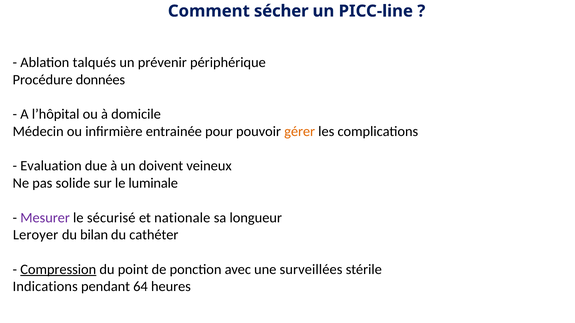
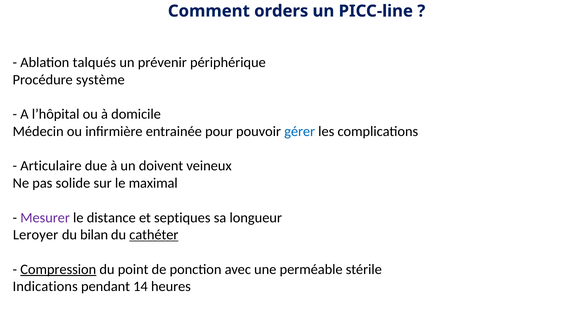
sécher: sécher -> orders (281, 11)
données: données -> système (100, 80)
gérer colour: orange -> blue (300, 132)
Evaluation: Evaluation -> Articulaire (51, 166)
luminale: luminale -> maximal (153, 183)
sécurisé: sécurisé -> distance (111, 218)
nationale: nationale -> septiques (182, 218)
cathéter underline: none -> present (154, 235)
surveillées: surveillées -> perméable (311, 270)
64: 64 -> 14 (140, 287)
